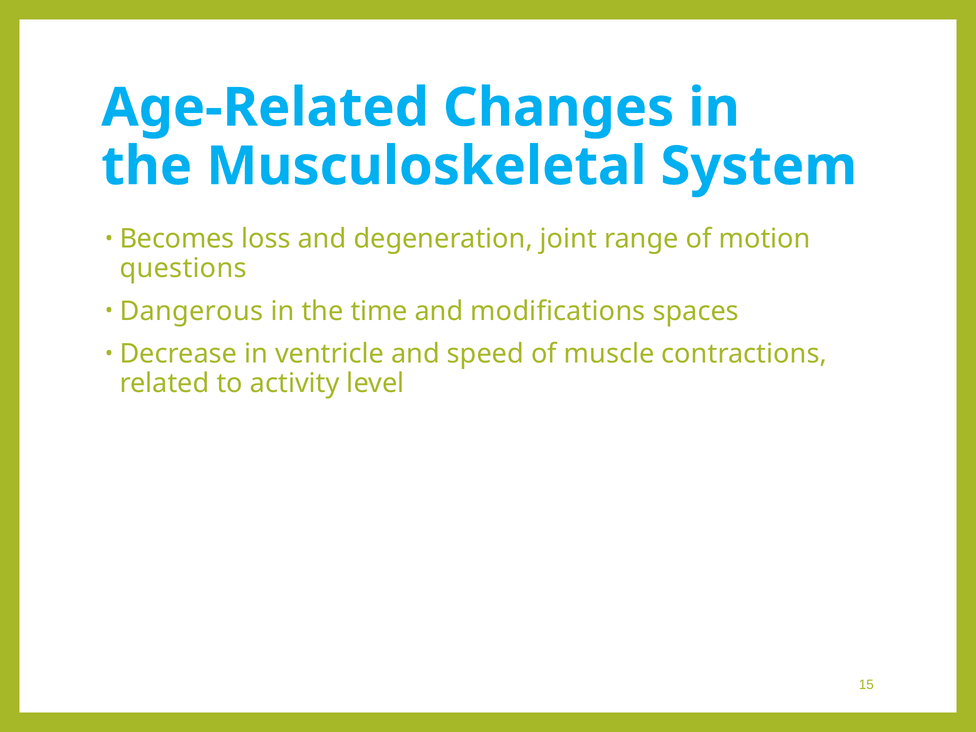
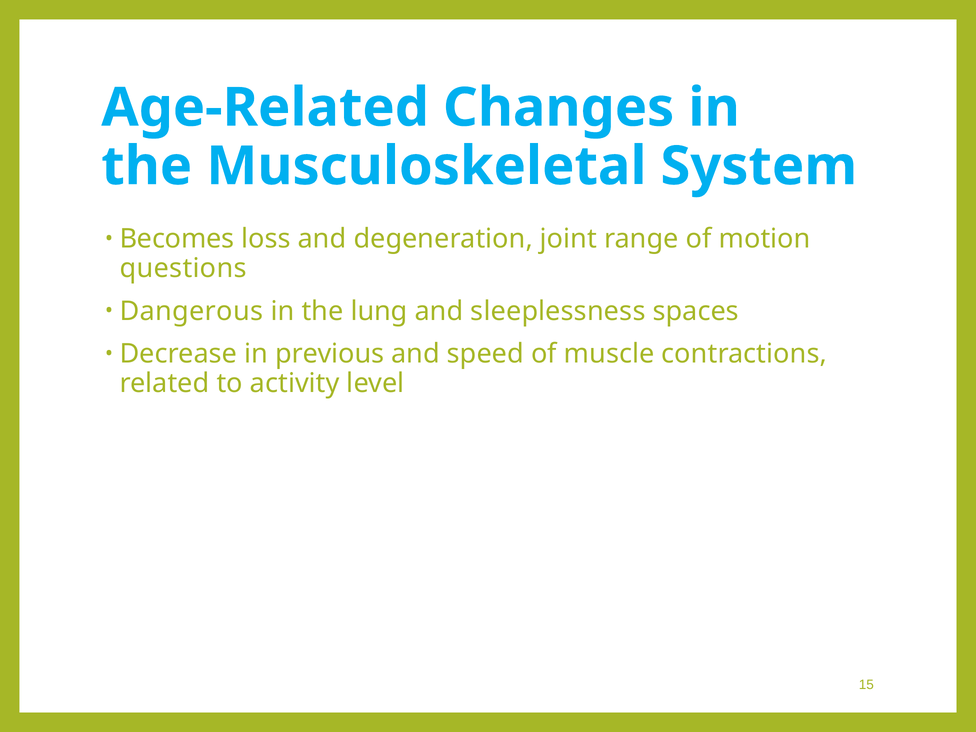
time: time -> lung (379, 311)
modifications: modifications -> sleeplessness (558, 311)
ventricle: ventricle -> previous (330, 354)
